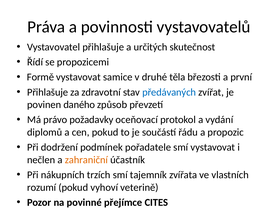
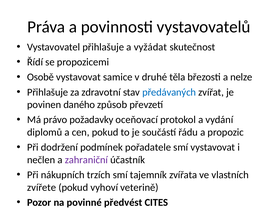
určitých: určitých -> vyžádat (150, 47)
Formě: Formě -> Osobě (40, 77)
první: první -> nelze (241, 77)
zahraniční colour: orange -> purple (86, 159)
rozumí: rozumí -> zvířete (42, 187)
přejímce: přejímce -> předvést (123, 202)
